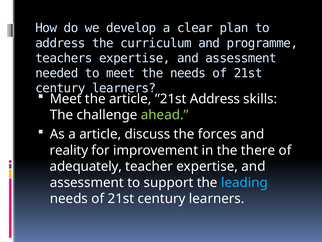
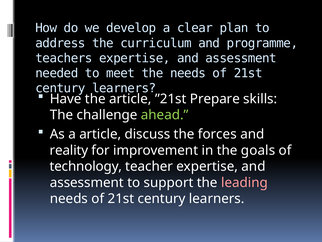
Meet: Meet -> Have (66, 99)
”21st Address: Address -> Prepare (215, 99)
there: there -> goals (258, 150)
adequately: adequately -> technology (86, 166)
leading colour: light blue -> pink (244, 182)
